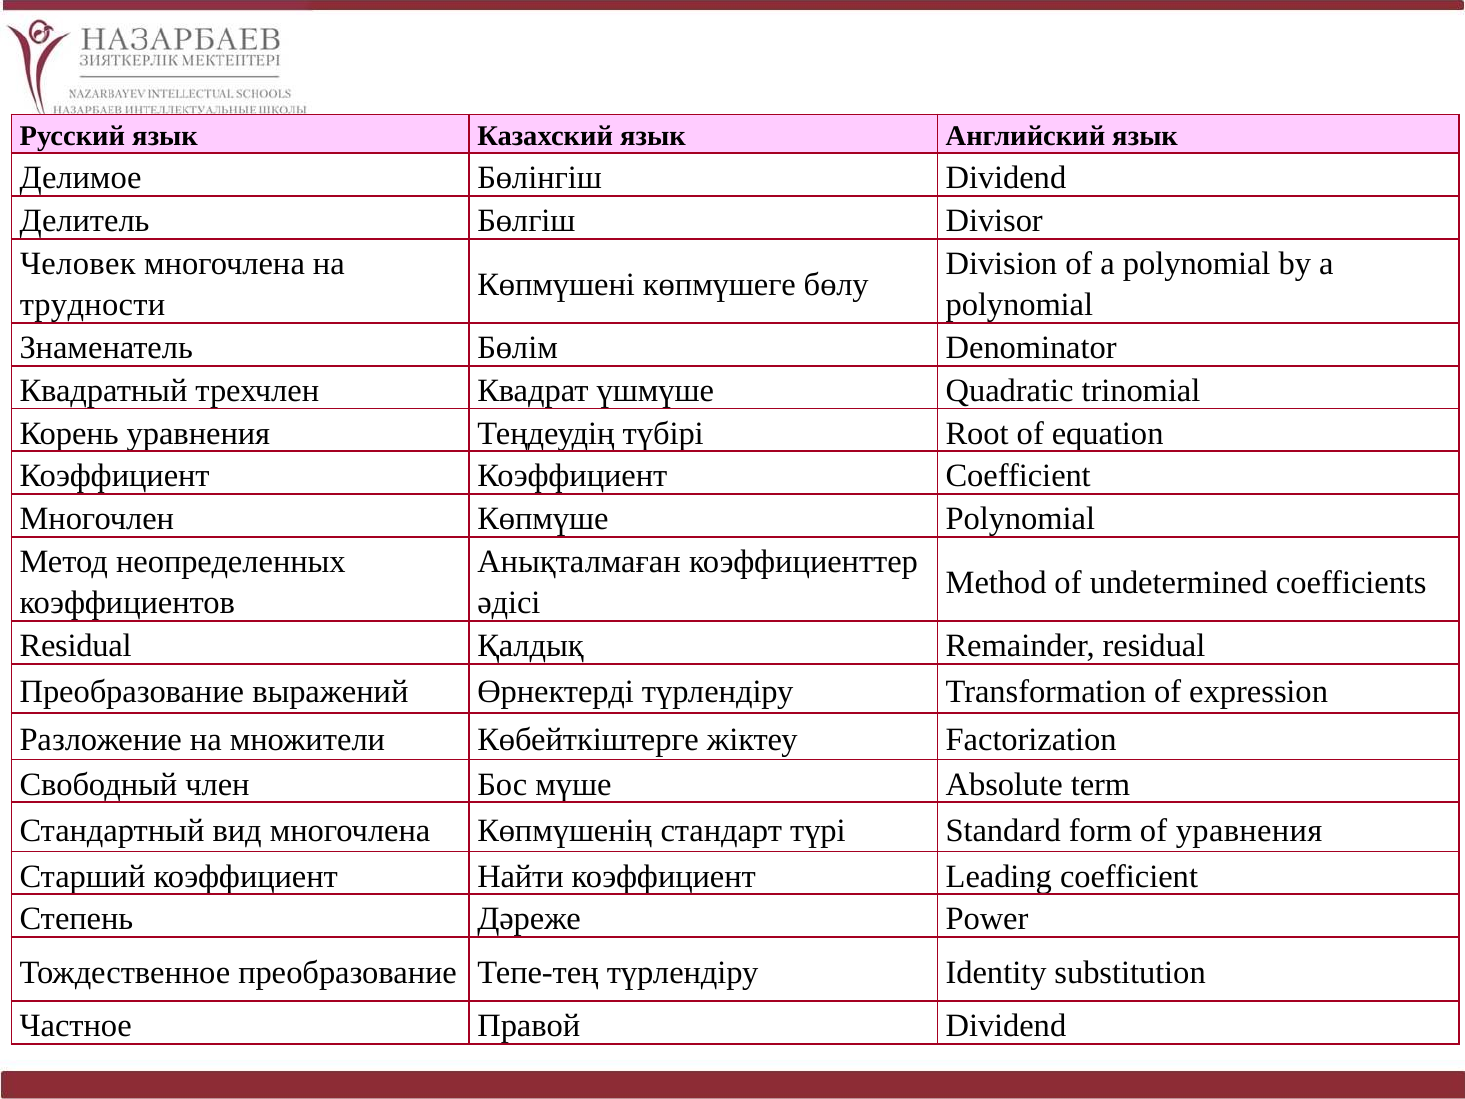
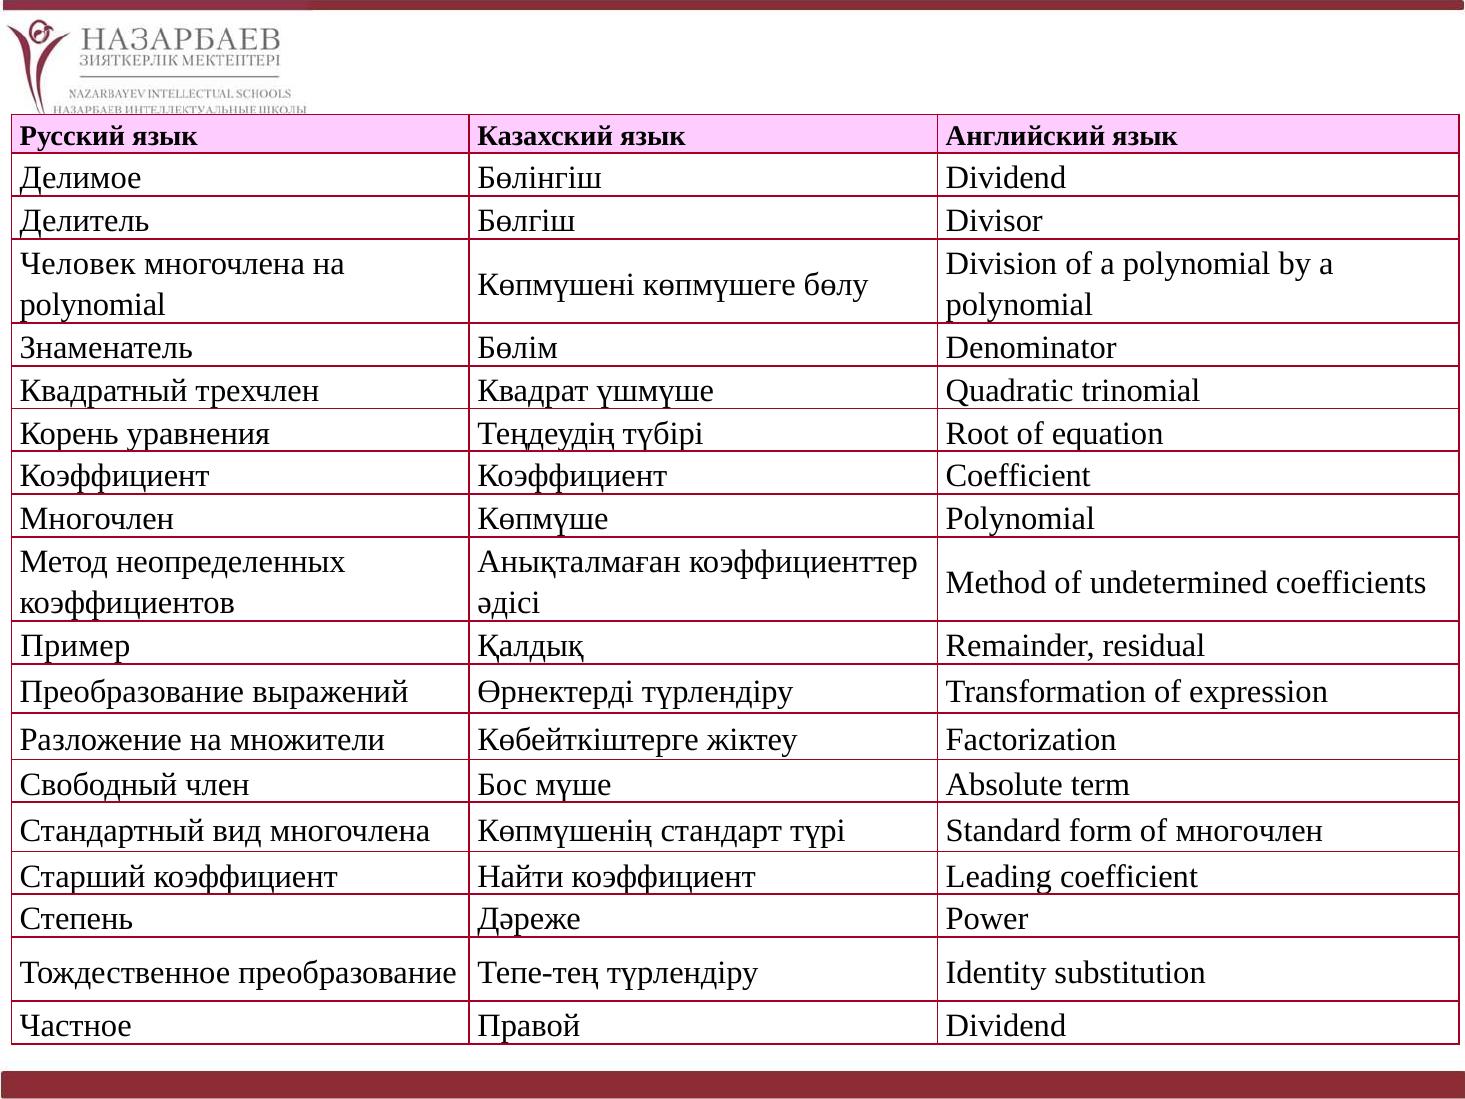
трудности: трудности -> polynomial (93, 305)
Residual: Residual -> Пример (75, 646)
of уравнения: уравнения -> многочлен (1249, 830)
